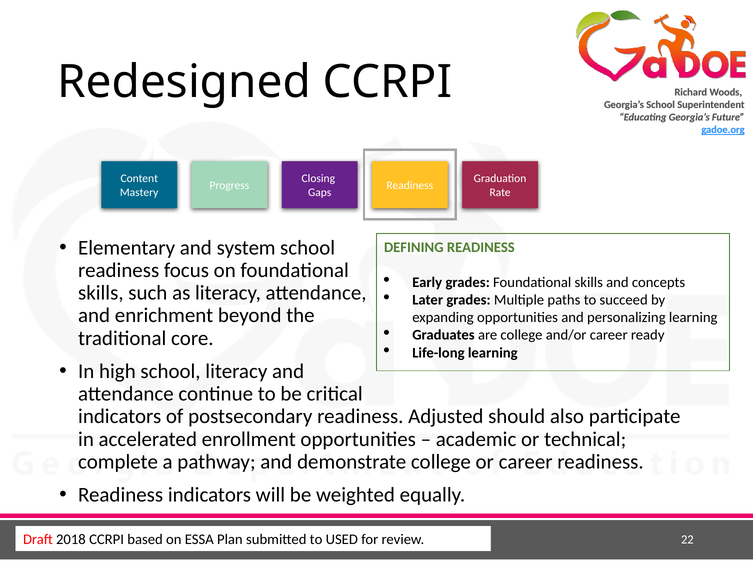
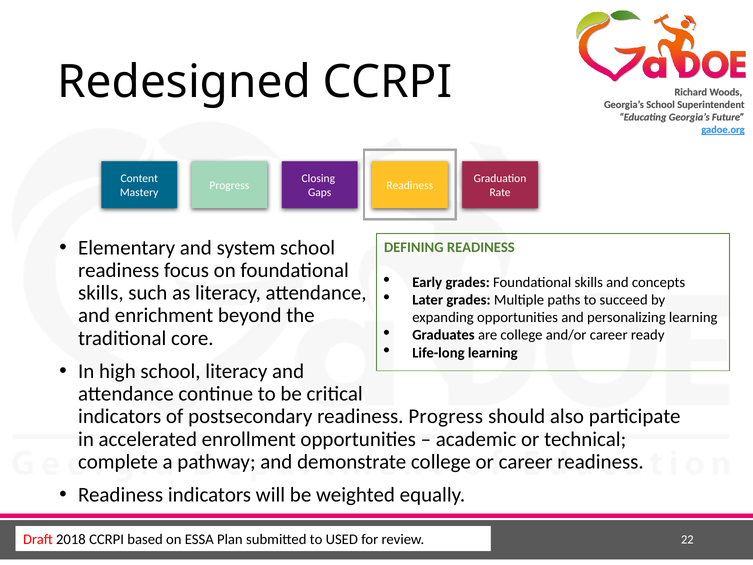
readiness Adjusted: Adjusted -> Progress (446, 416)
